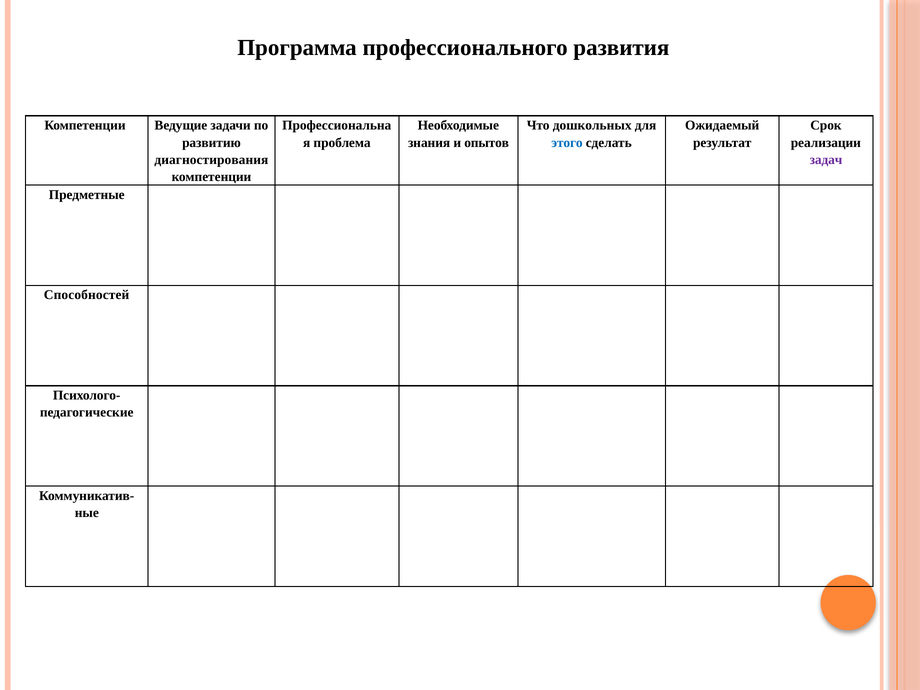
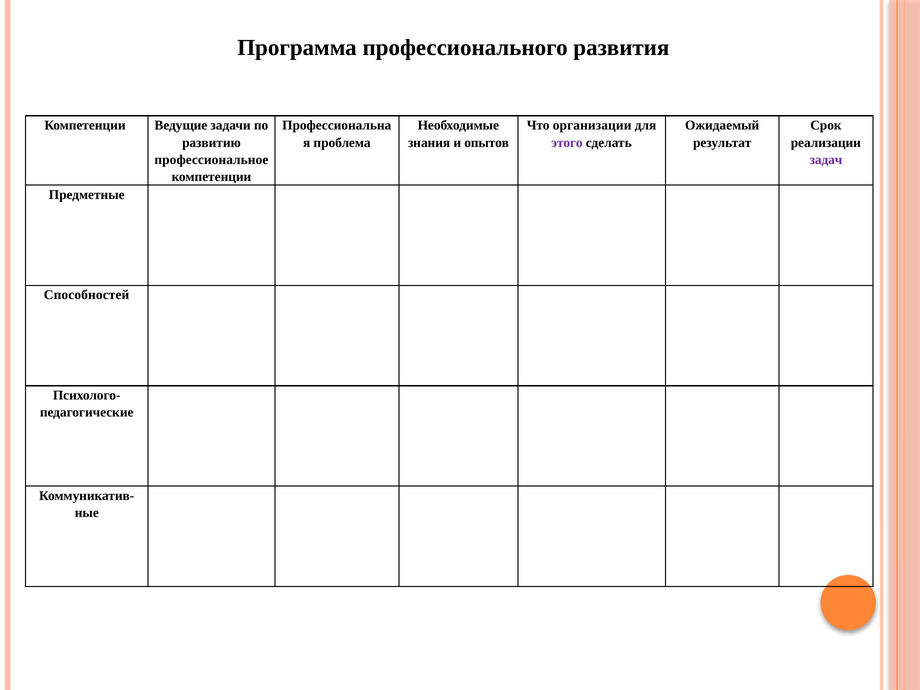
дошкольных: дошкольных -> организации (592, 126)
этого colour: blue -> purple (567, 143)
диагностирования: диагностирования -> профессиональное (211, 160)
